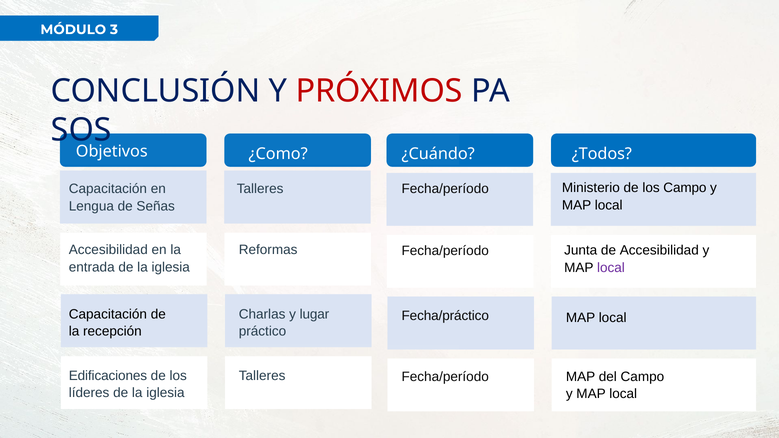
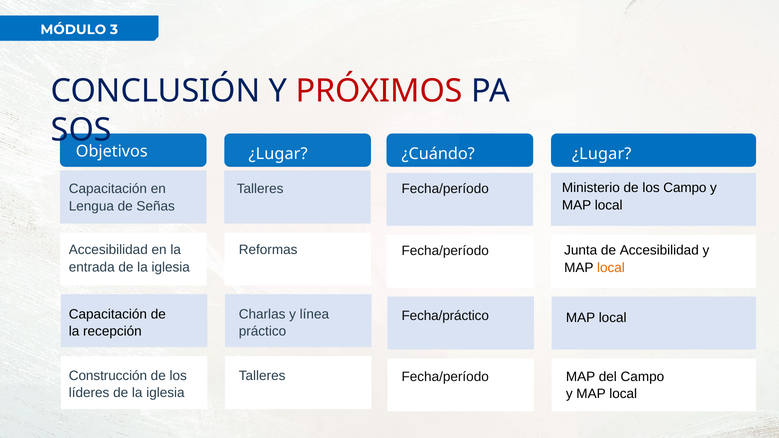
Objetivos ¿Como: ¿Como -> ¿Lugar (278, 154)
¿Todos: ¿Todos -> ¿Lugar (602, 154)
local colour: purple -> orange (611, 268)
lugar: lugar -> línea (314, 314)
Edificaciones: Edificaciones -> Construcción (108, 376)
